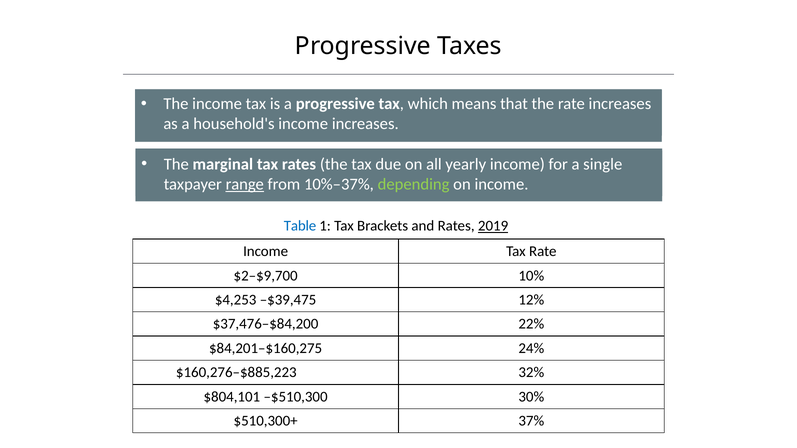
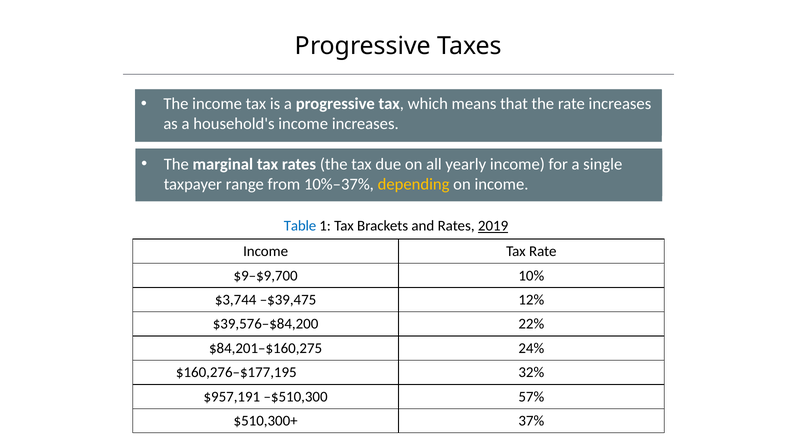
range underline: present -> none (245, 184)
depending colour: light green -> yellow (414, 184)
$2–$9,700: $2–$9,700 -> $9–$9,700 (266, 276)
$4,253: $4,253 -> $3,744 (236, 300)
$37,476–$84,200: $37,476–$84,200 -> $39,576–$84,200 (266, 324)
$160,276–$885,223: $160,276–$885,223 -> $160,276–$177,195 (236, 373)
$804,101: $804,101 -> $957,191 (232, 397)
30%: 30% -> 57% (531, 397)
